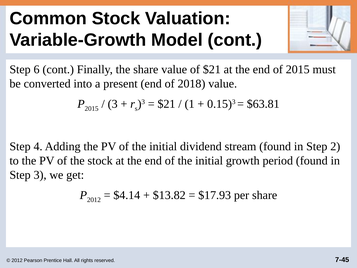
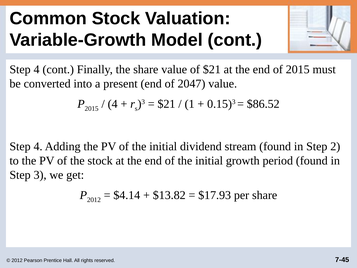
6: 6 -> 4 (37, 69)
2018: 2018 -> 2047 (191, 84)
3: 3 -> 4 (113, 104)
$63.81: $63.81 -> $86.52 (263, 104)
